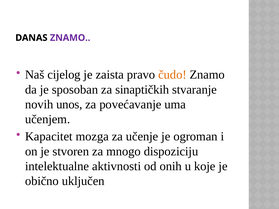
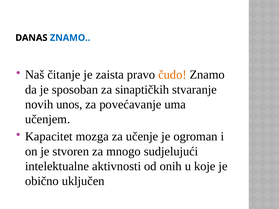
ZNAMO colour: purple -> blue (70, 38)
cijelog: cijelog -> čitanje (64, 75)
dispoziciju: dispoziciju -> sudjelujući (171, 152)
